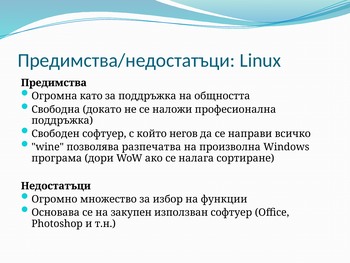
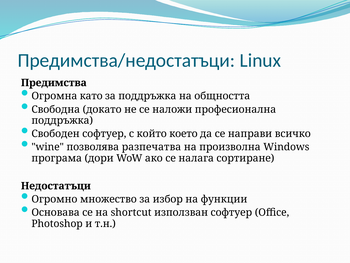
негов: негов -> което (183, 134)
закупен: закупен -> shortcut (131, 212)
